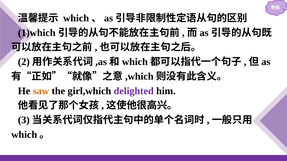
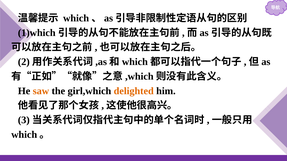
delighted colour: purple -> orange (134, 91)
